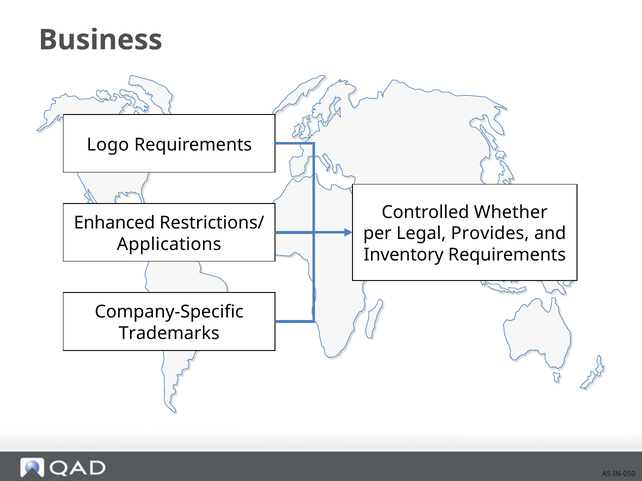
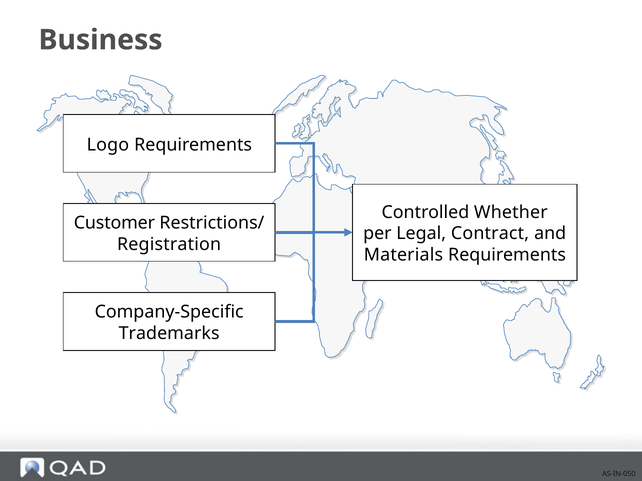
Enhanced: Enhanced -> Customer (114, 223)
Provides: Provides -> Contract (490, 234)
Applications: Applications -> Registration (169, 245)
Inventory: Inventory -> Materials (403, 255)
